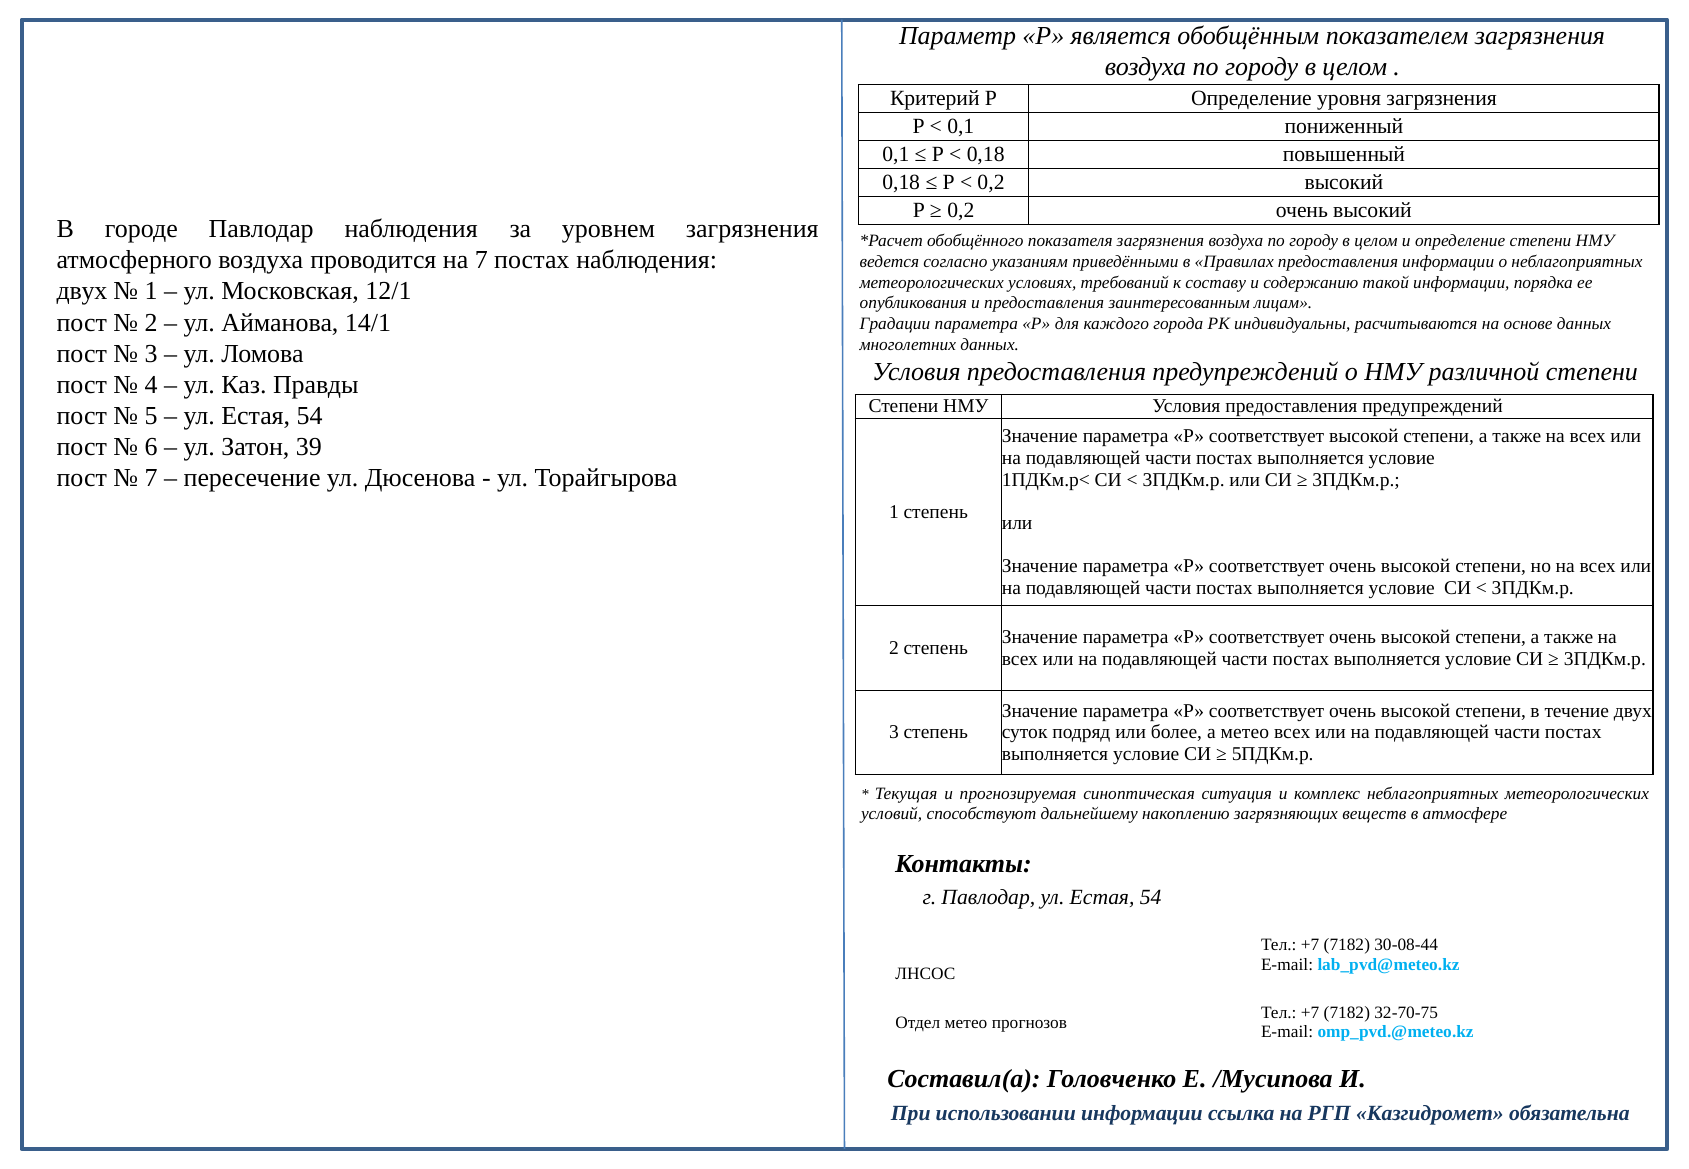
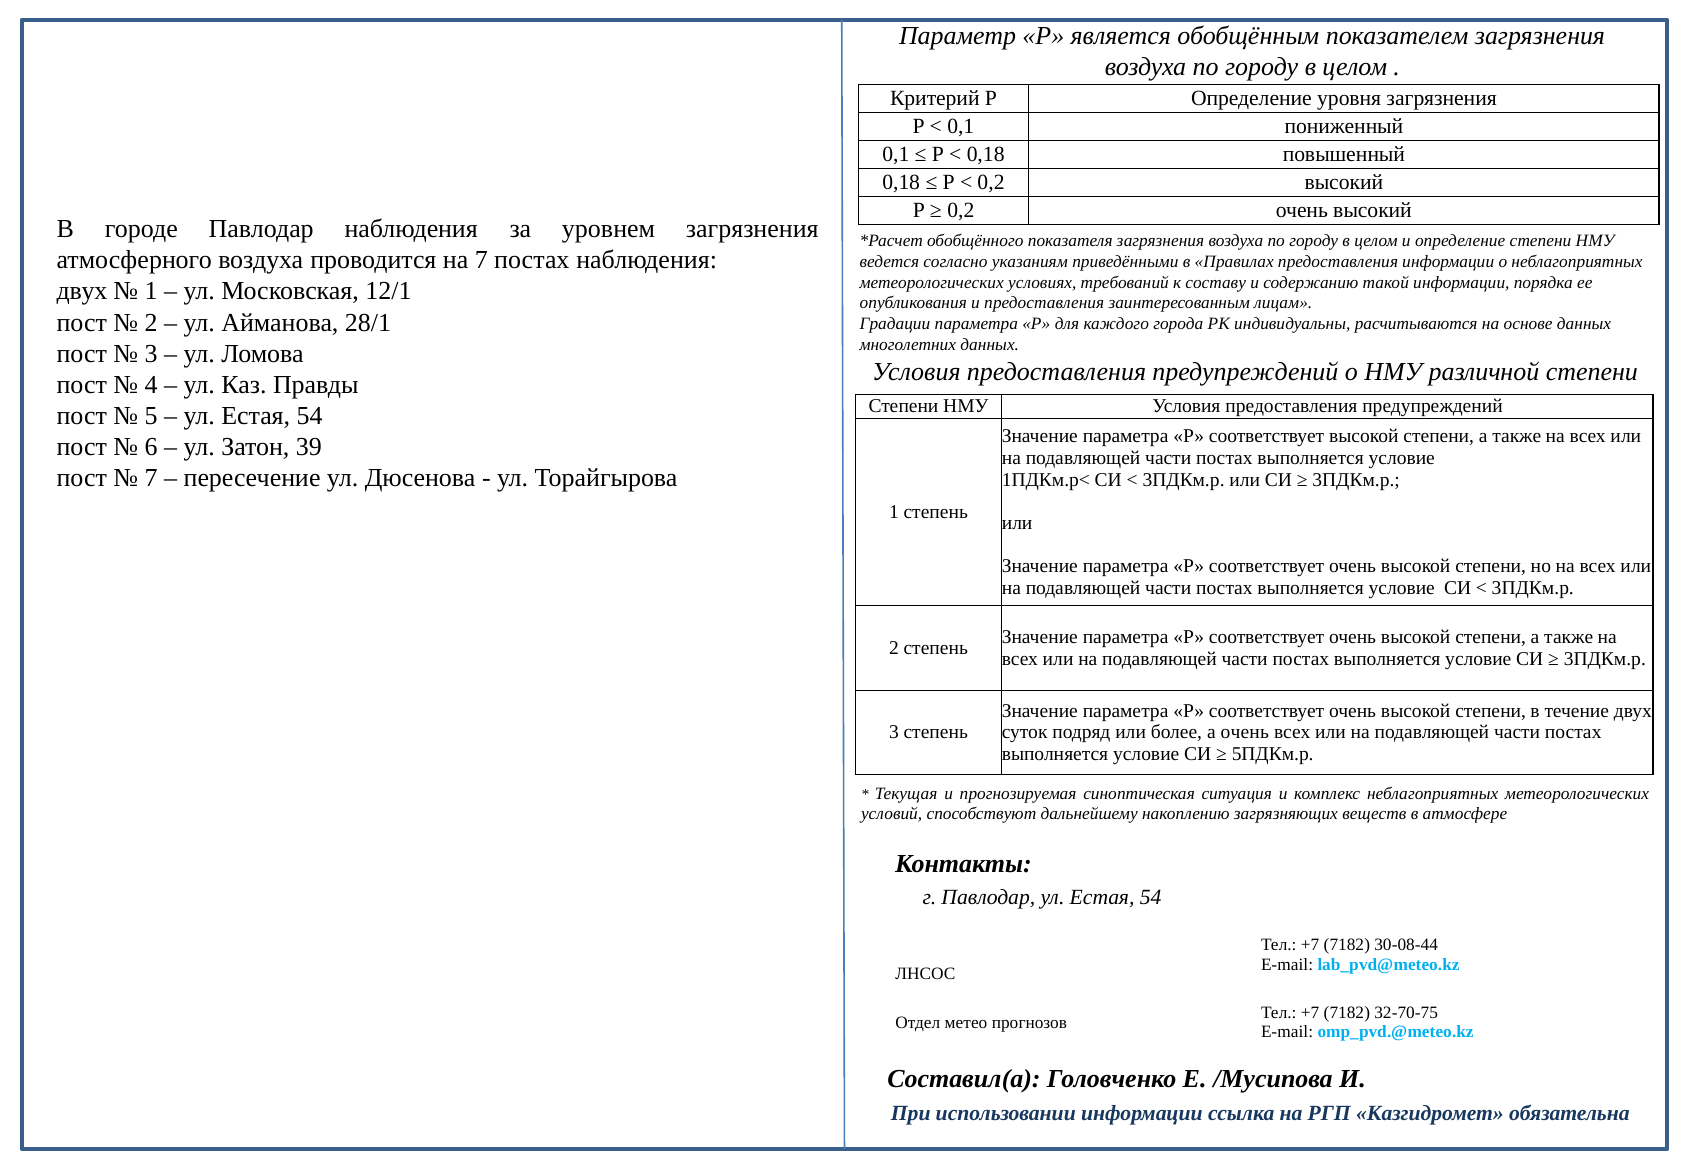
14/1: 14/1 -> 28/1 (368, 323)
а метео: метео -> очень (1245, 733)
